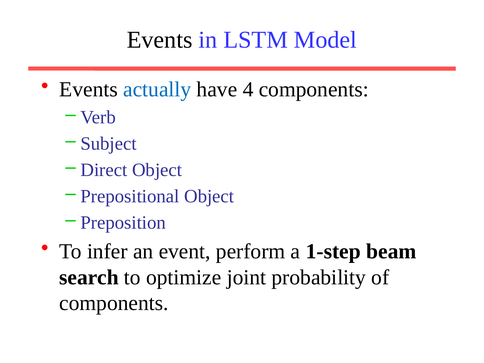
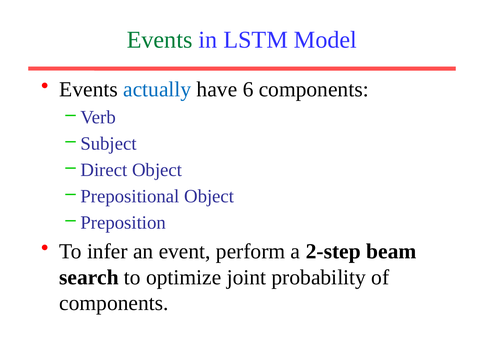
Events colour: black -> green (160, 40)
4: 4 -> 6 (248, 89)
1-step: 1-step -> 2-step (333, 251)
